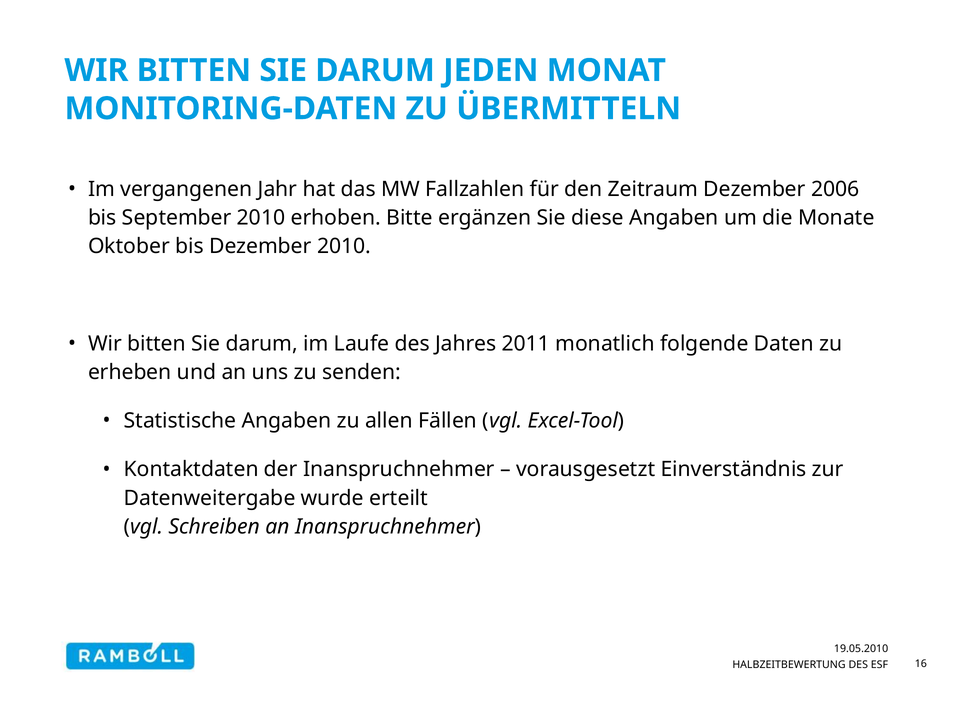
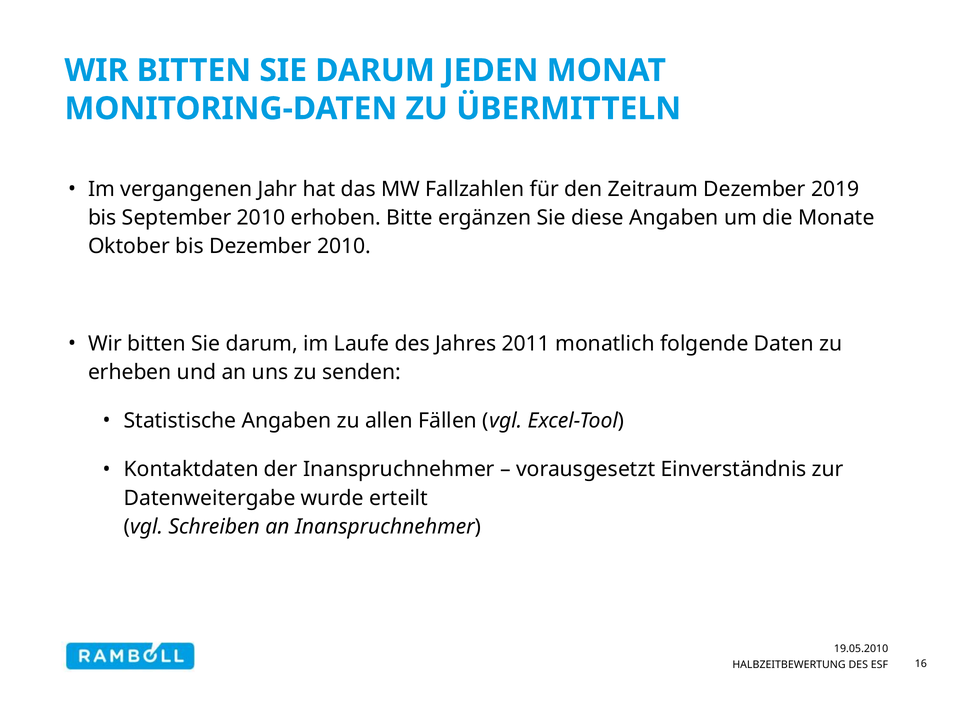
2006: 2006 -> 2019 (835, 189)
